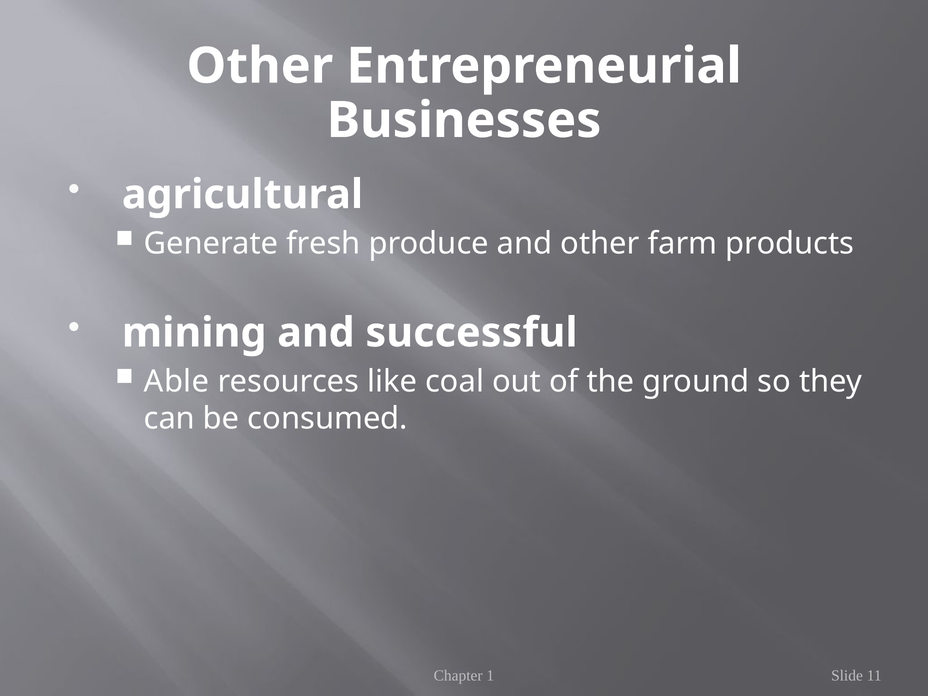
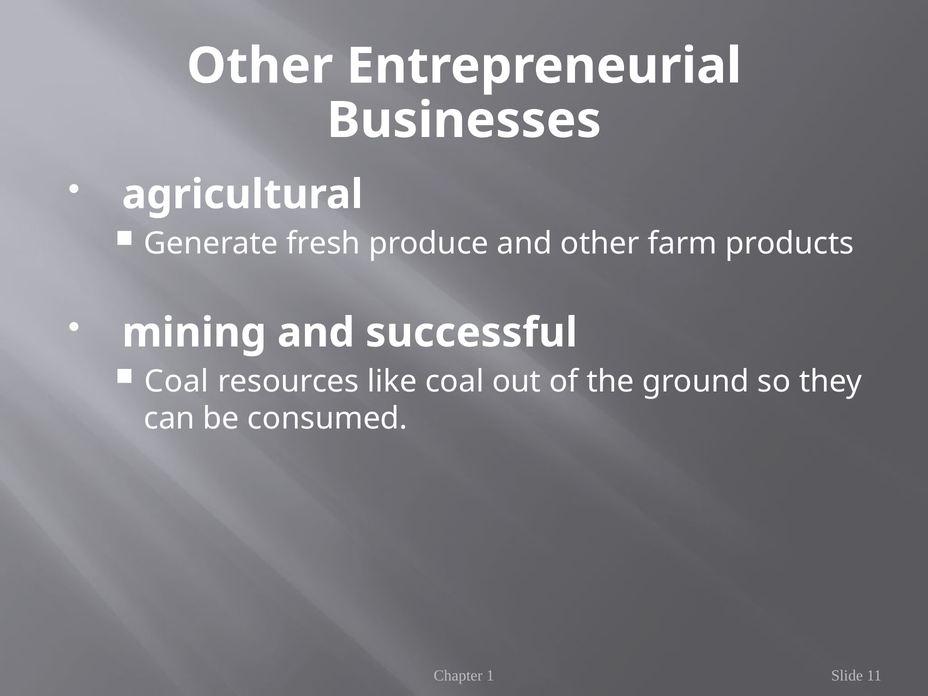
Able: Able -> Coal (177, 382)
